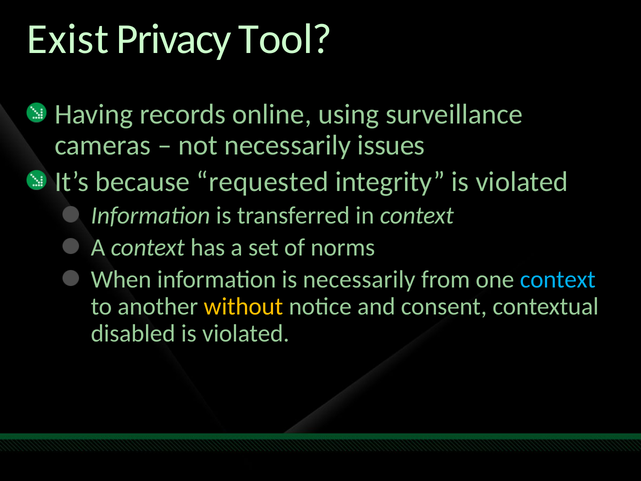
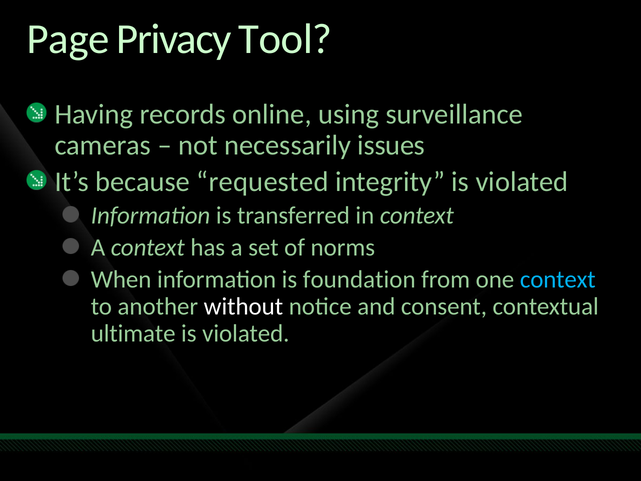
Exist: Exist -> Page (68, 39)
is necessarily: necessarily -> foundation (359, 279)
without colour: yellow -> white (243, 306)
disabled: disabled -> ultimate (133, 333)
